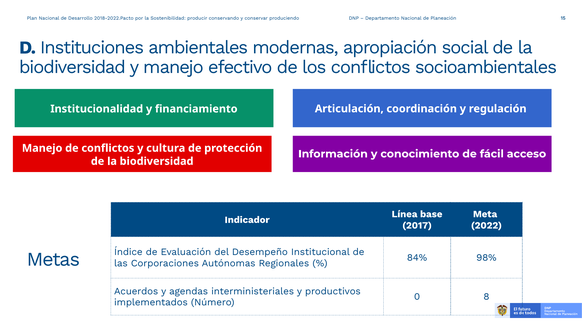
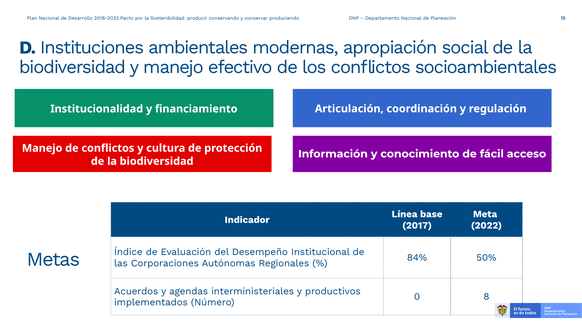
98%: 98% -> 50% (486, 258)
